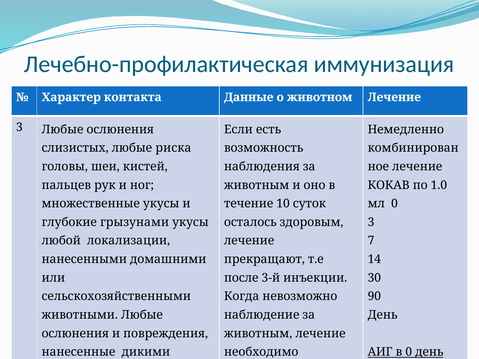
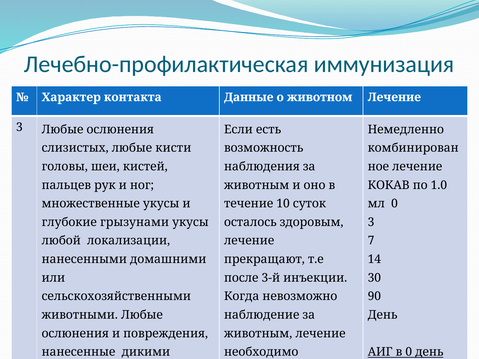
риска: риска -> кисти (173, 148)
